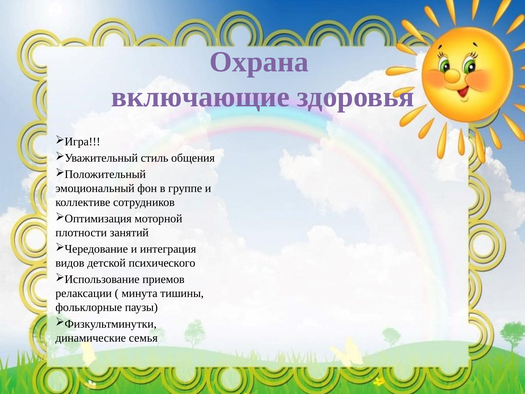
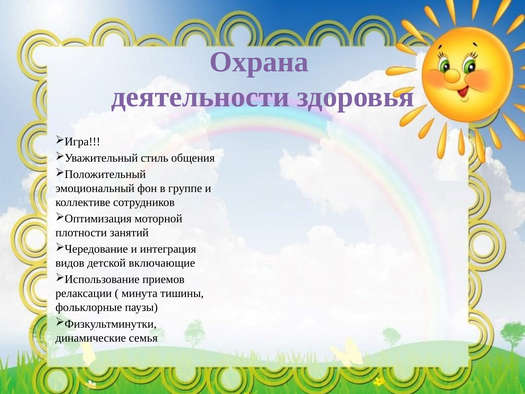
включающие: включающие -> деятельности (200, 97)
психического: психического -> включающие (162, 263)
